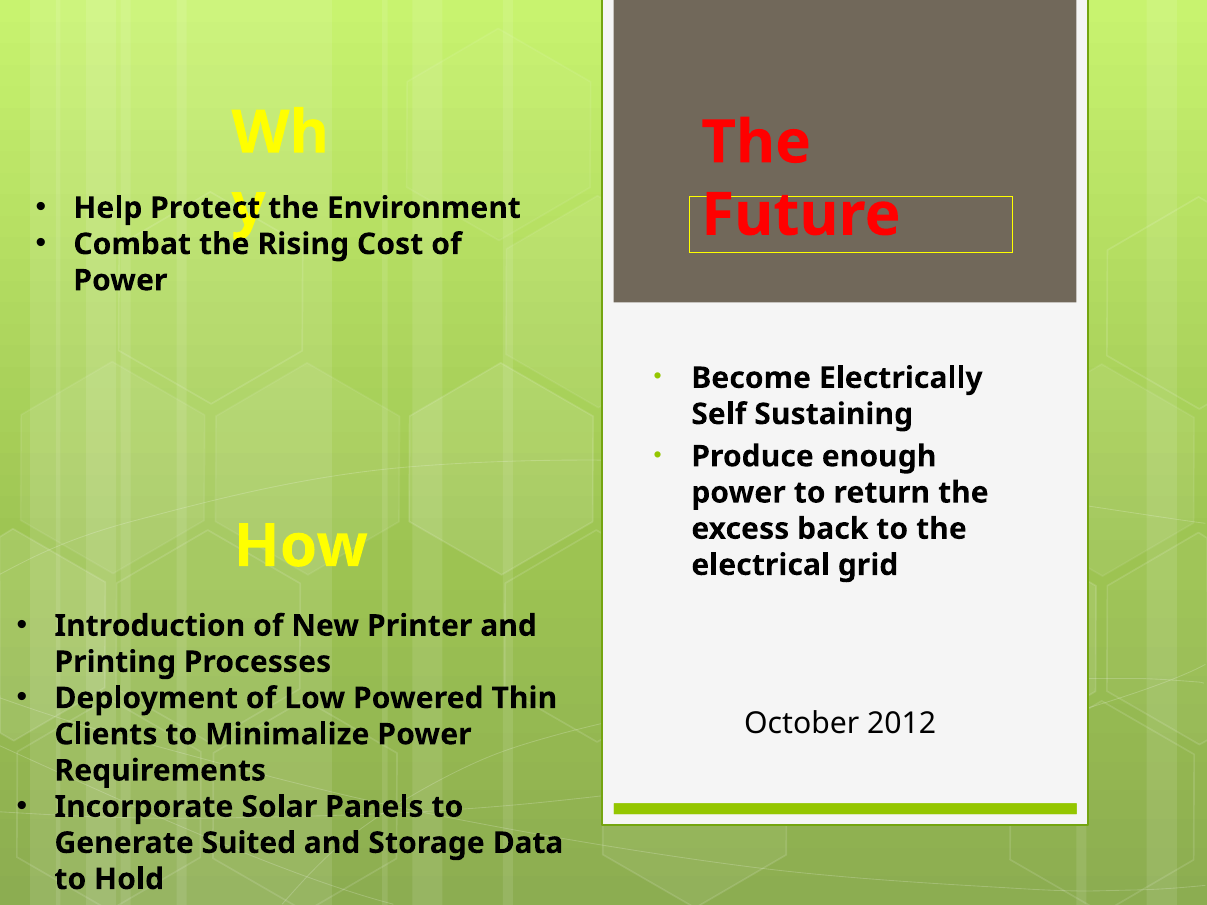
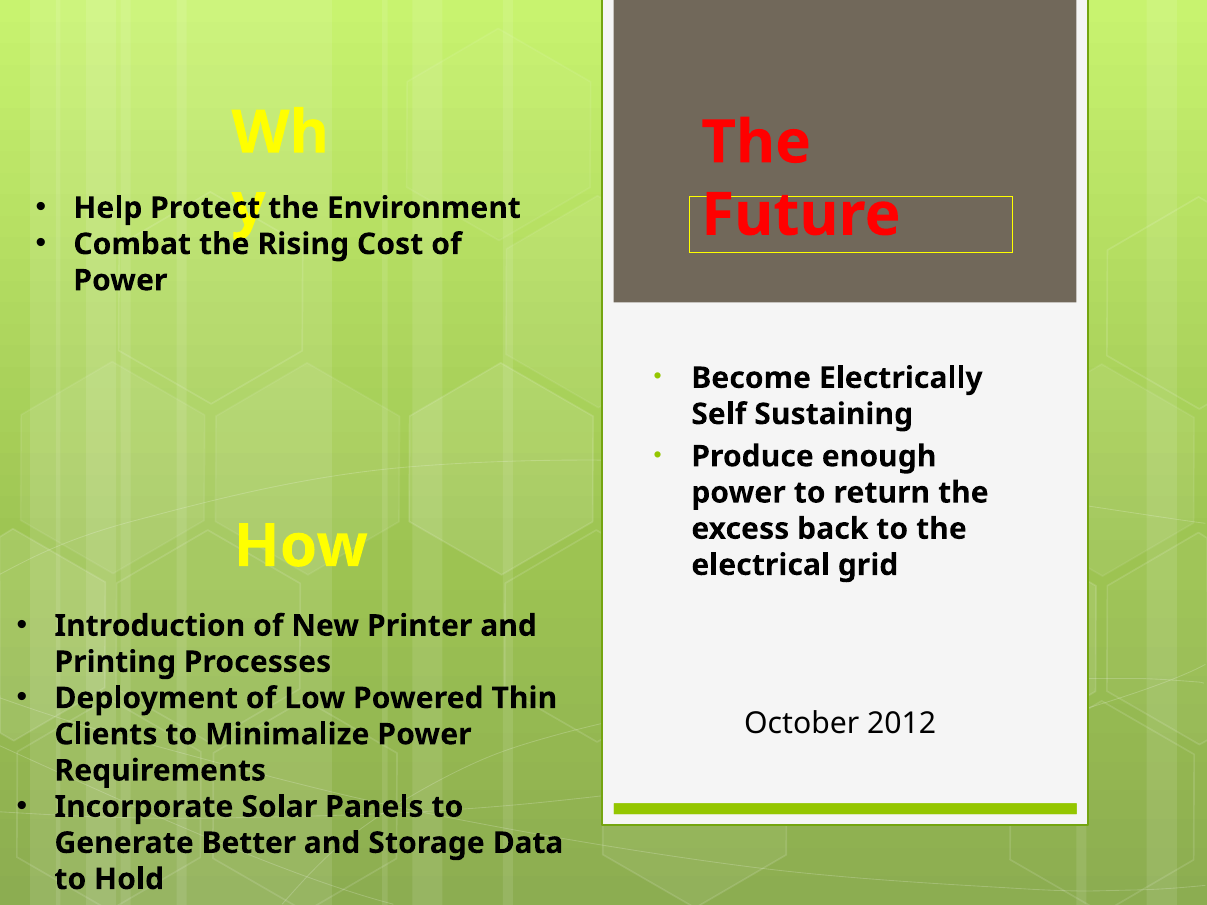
Suited: Suited -> Better (249, 843)
